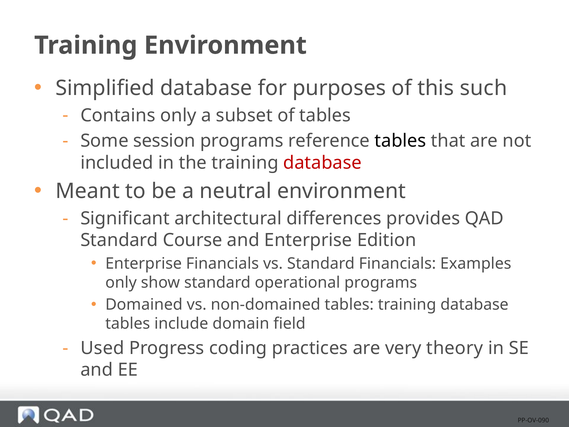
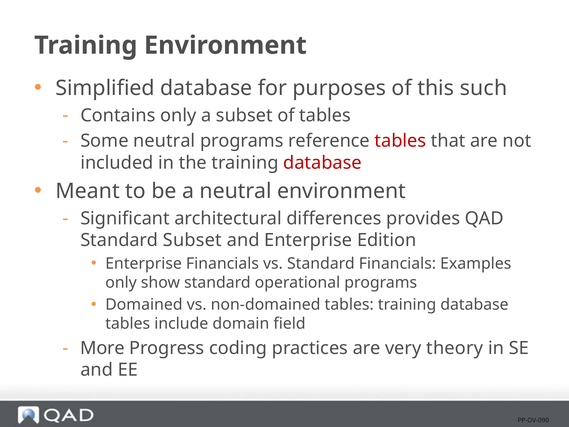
Some session: session -> neutral (164, 141)
tables colour: black -> red (400, 141)
Standard Course: Course -> Subset (192, 240)
Used: Used -> More (103, 348)
